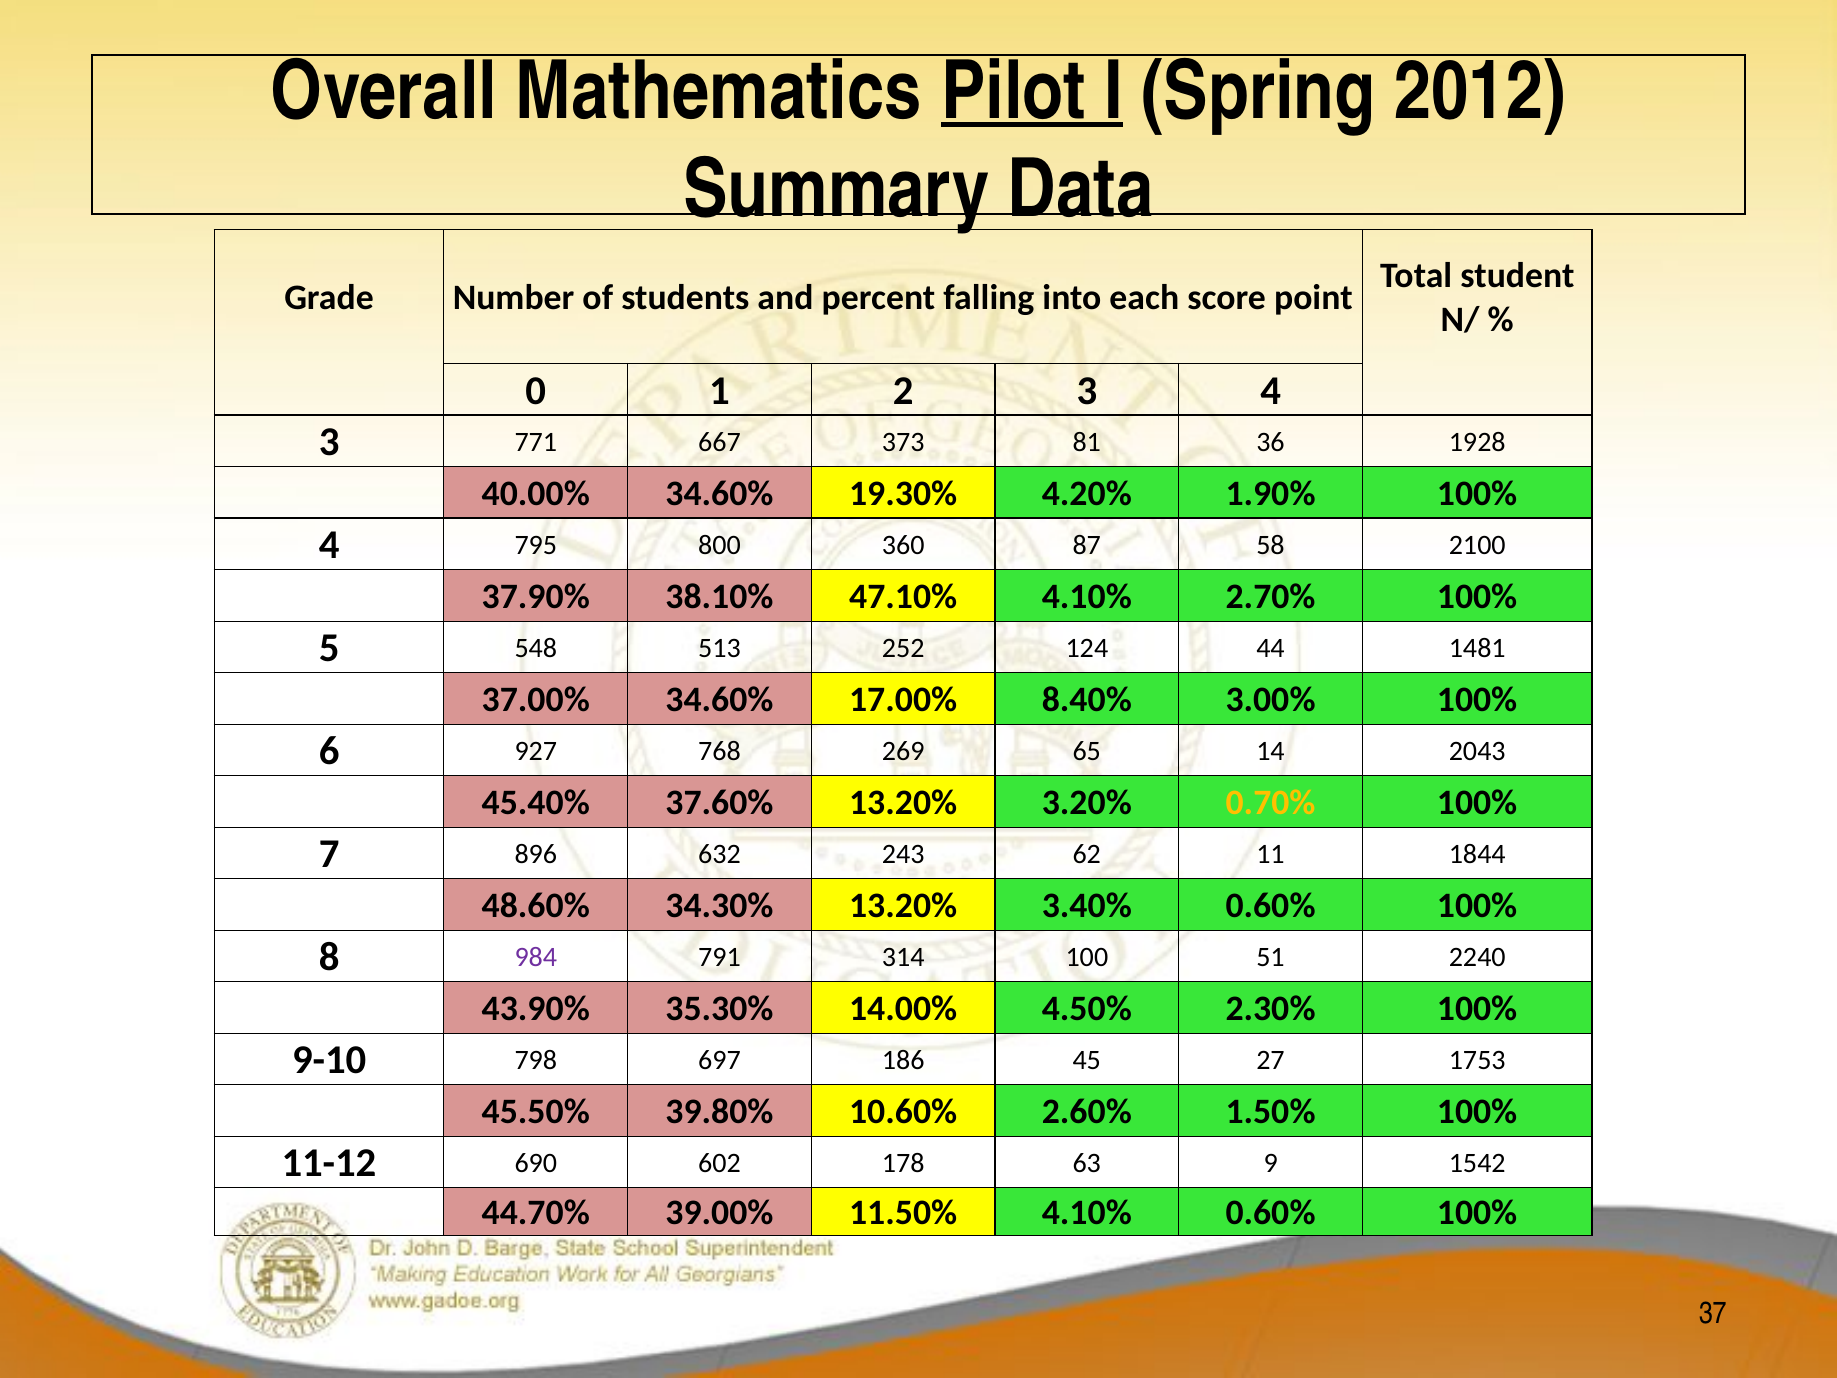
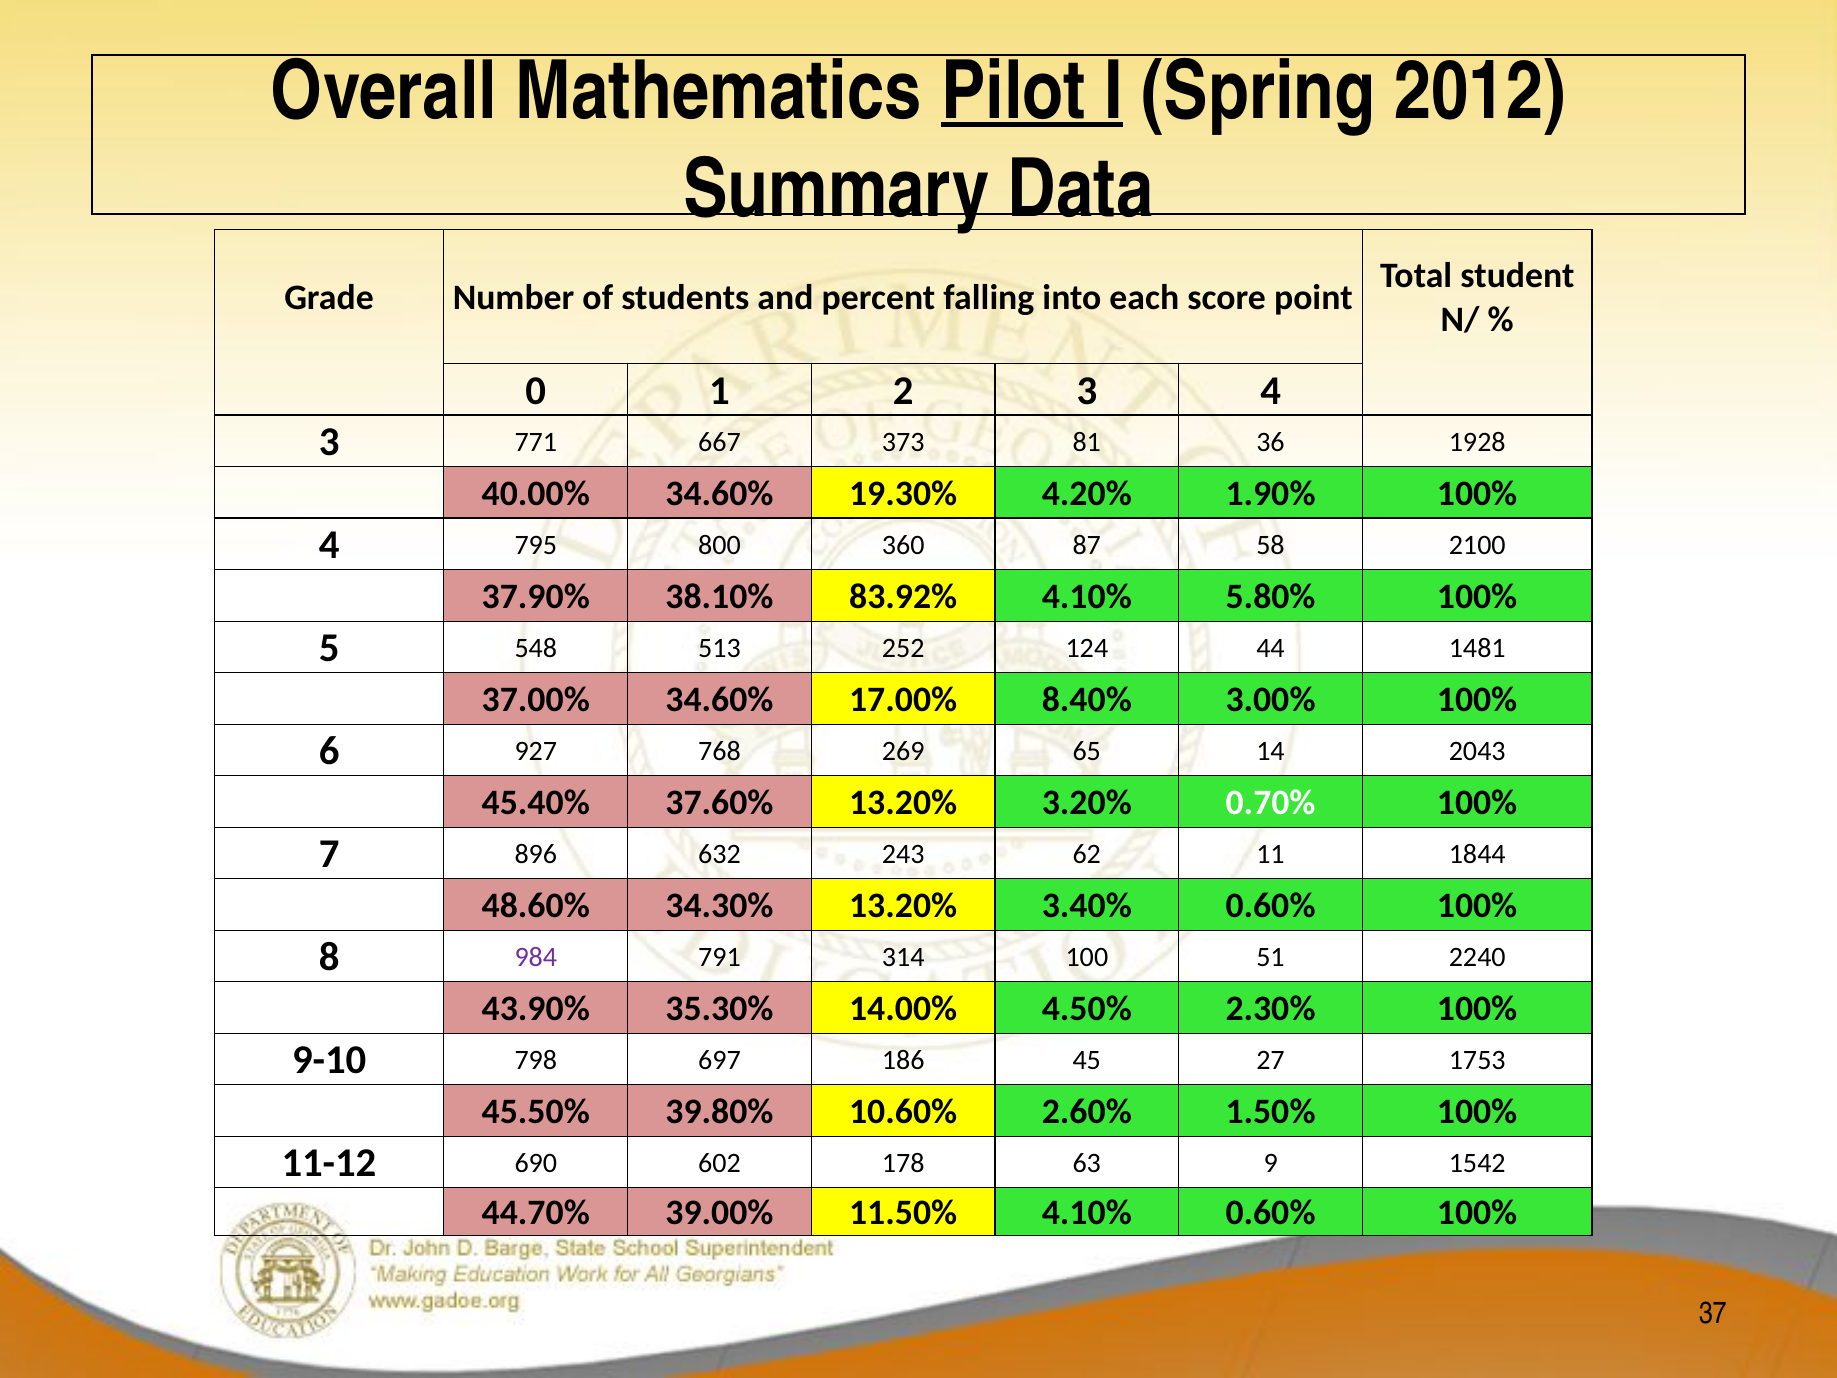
47.10%: 47.10% -> 83.92% (903, 596)
2.70%: 2.70% -> 5.80% (1271, 596)
0.70% colour: yellow -> white (1271, 802)
